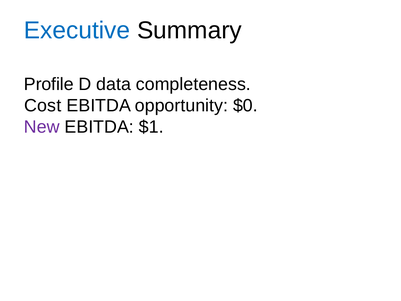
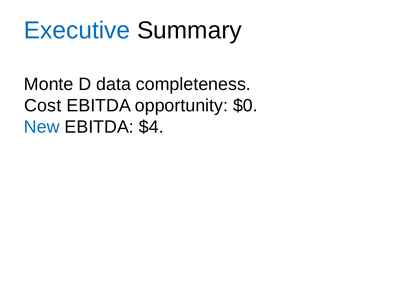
Profile: Profile -> Monte (49, 84)
New colour: purple -> blue (42, 127)
$1: $1 -> $4 (151, 127)
